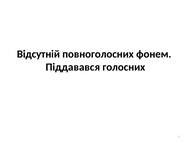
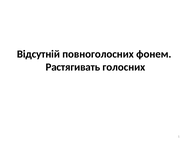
Піддавався: Піддавався -> Растягивать (73, 67)
